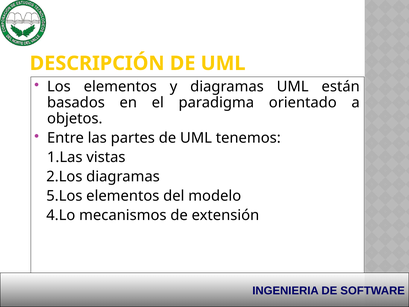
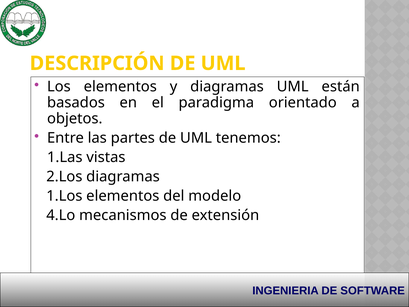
5.Los: 5.Los -> 1.Los (64, 196)
